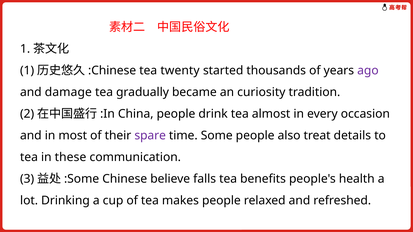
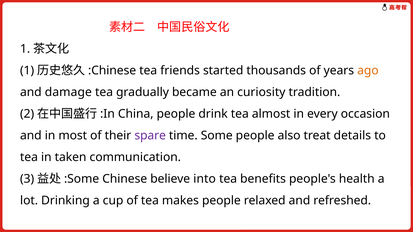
twenty: twenty -> friends (180, 70)
ago colour: purple -> orange (368, 70)
these: these -> taken (71, 157)
falls: falls -> into (205, 179)
